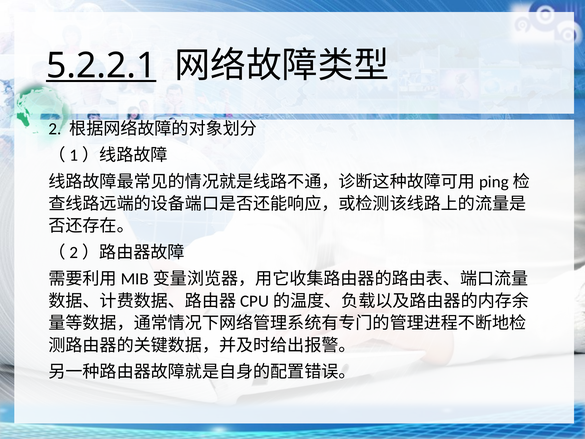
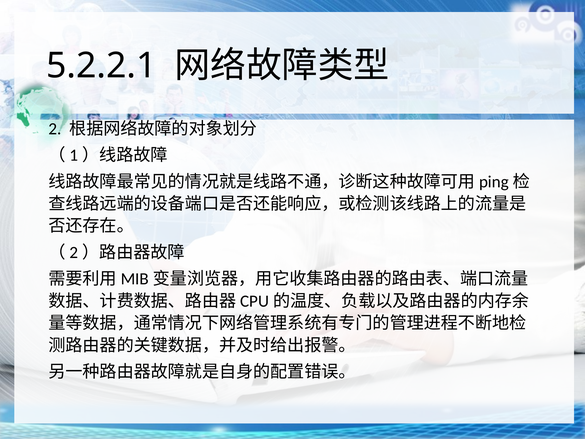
5.2.2.1 underline: present -> none (101, 66)
